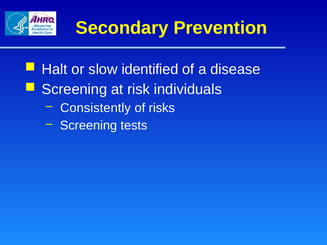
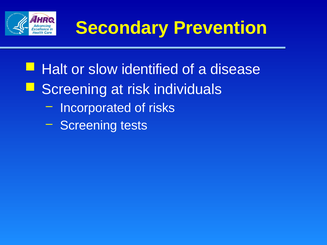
Consistently: Consistently -> Incorporated (96, 108)
